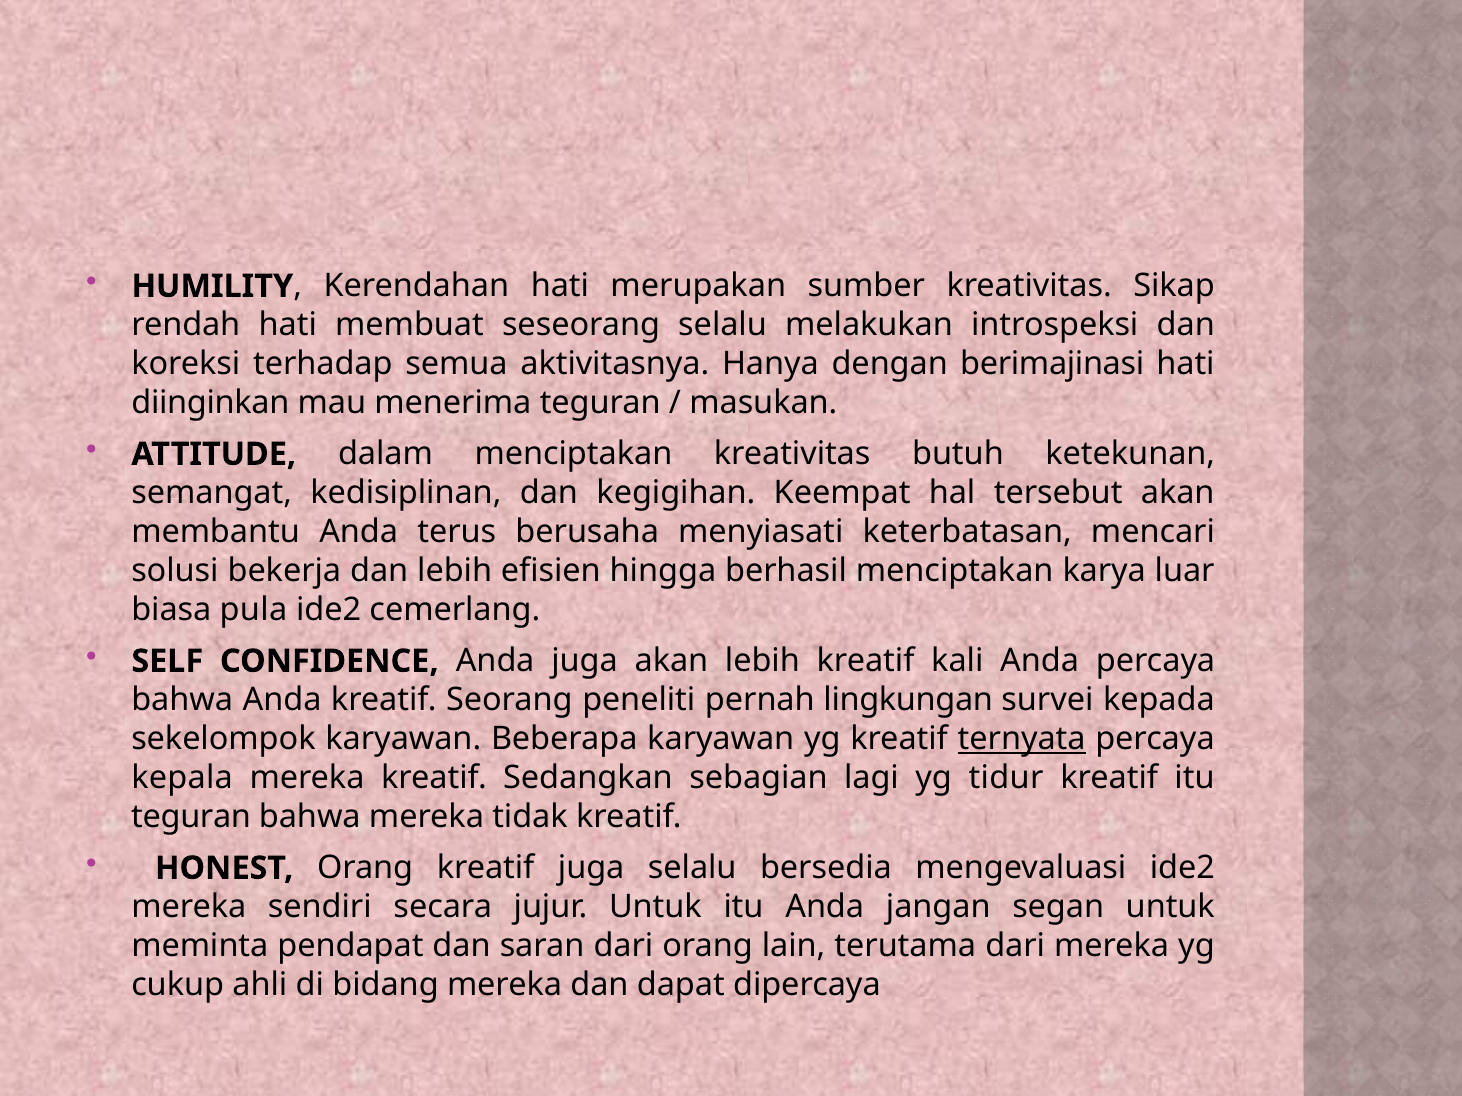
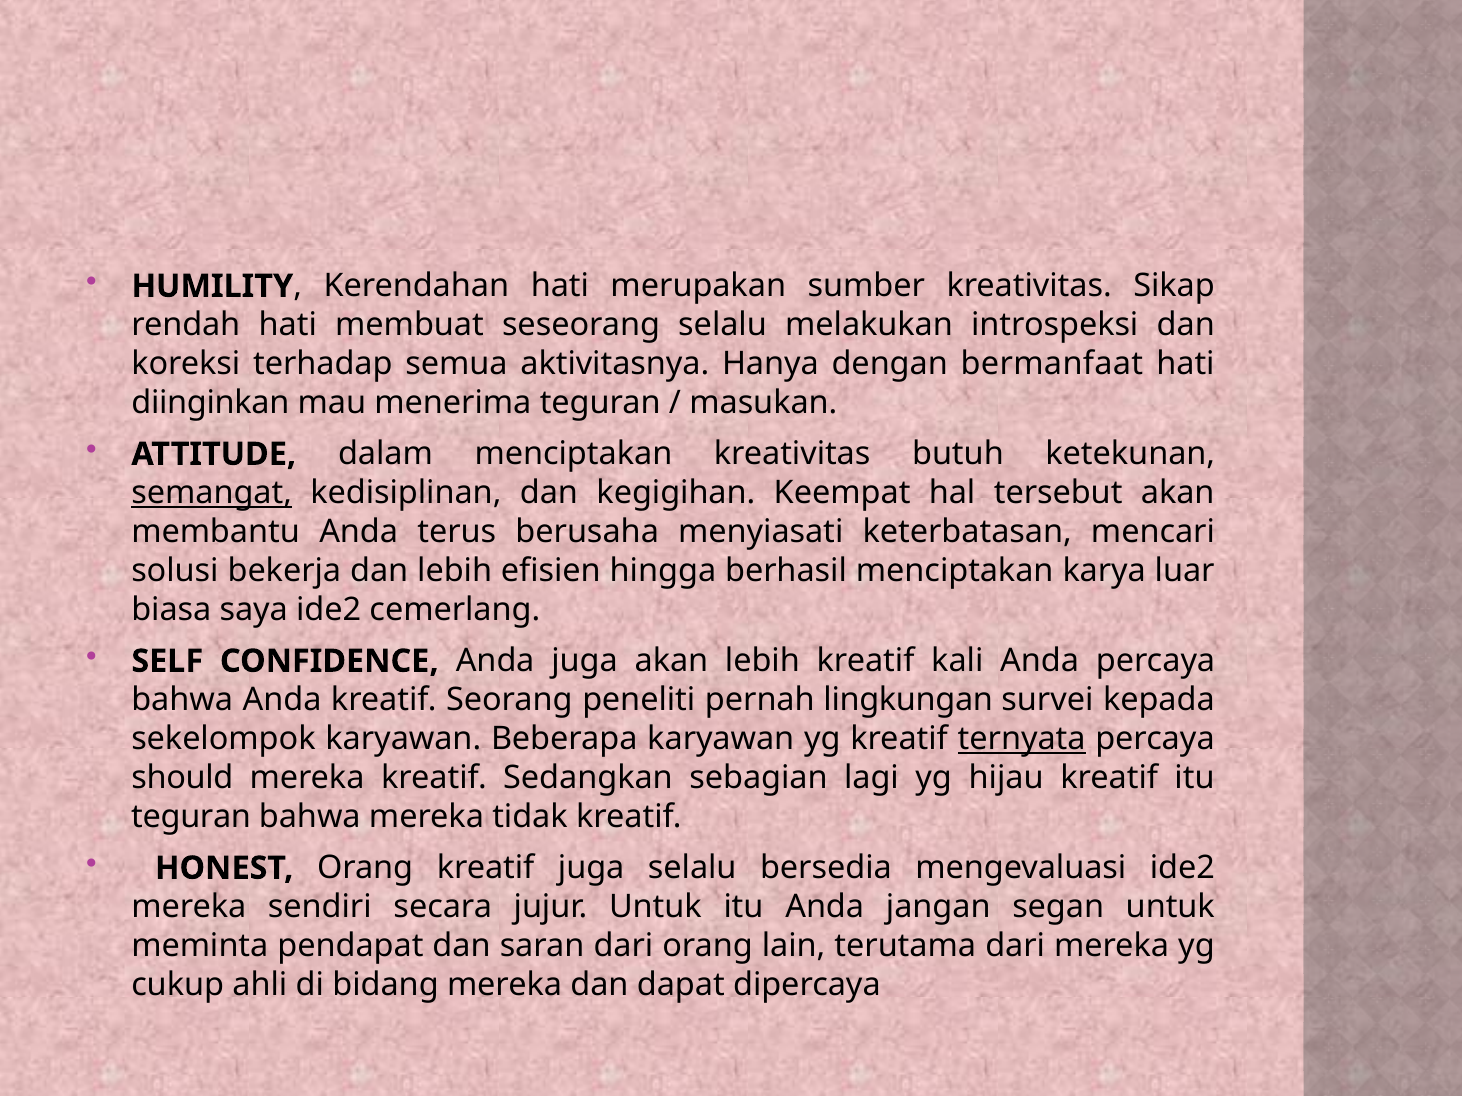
berimajinasi: berimajinasi -> bermanfaat (1052, 364)
semangat underline: none -> present (212, 493)
pula: pula -> saya (254, 610)
kepala: kepala -> should (182, 778)
tidur: tidur -> hijau (1006, 778)
